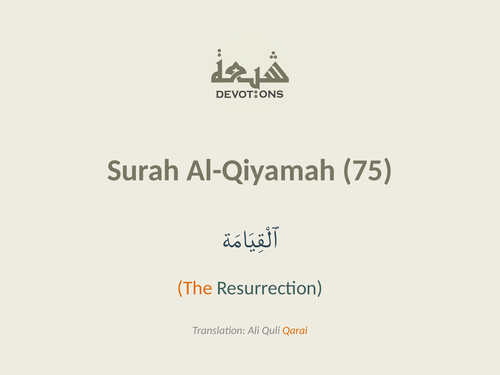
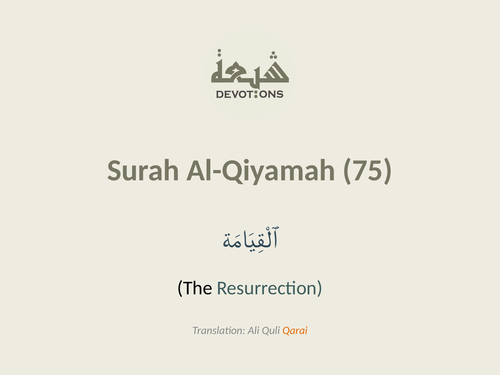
The colour: orange -> black (195, 288)
